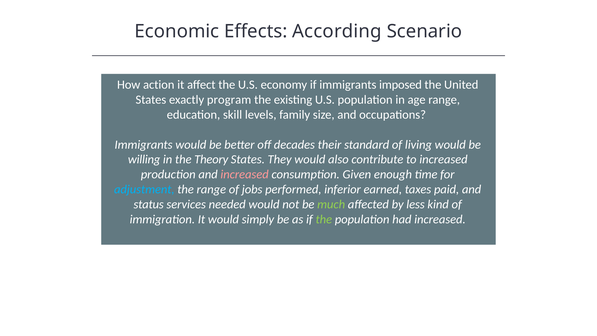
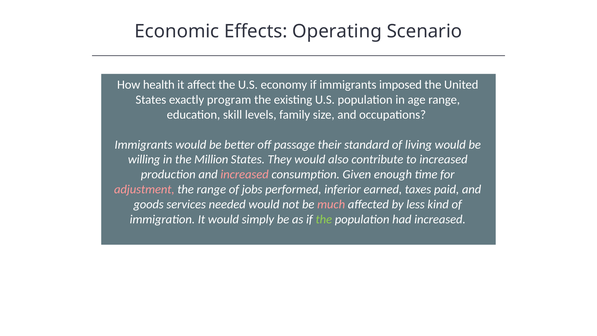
According: According -> Operating (337, 31)
action: action -> health (159, 85)
decades: decades -> passage (294, 145)
Theory: Theory -> Million (211, 159)
adjustment colour: light blue -> pink (144, 189)
status: status -> goods (149, 204)
much colour: light green -> pink (331, 204)
